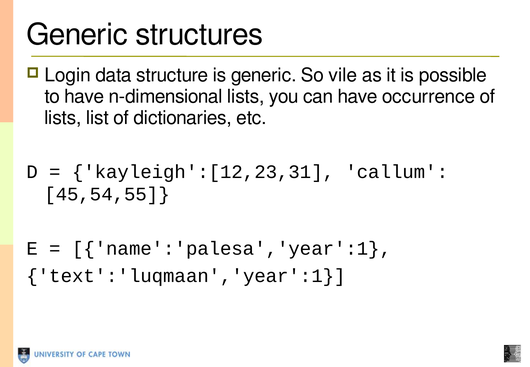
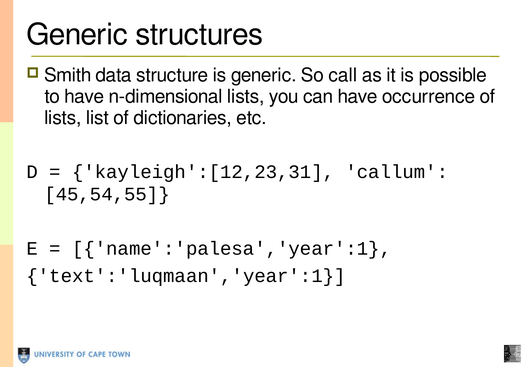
Login: Login -> Smith (68, 75)
vile: vile -> call (343, 75)
